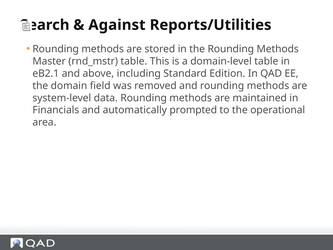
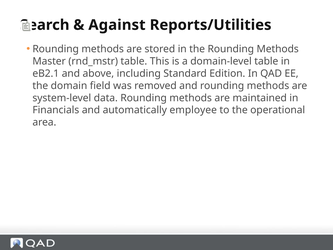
prompted: prompted -> employee (193, 110)
